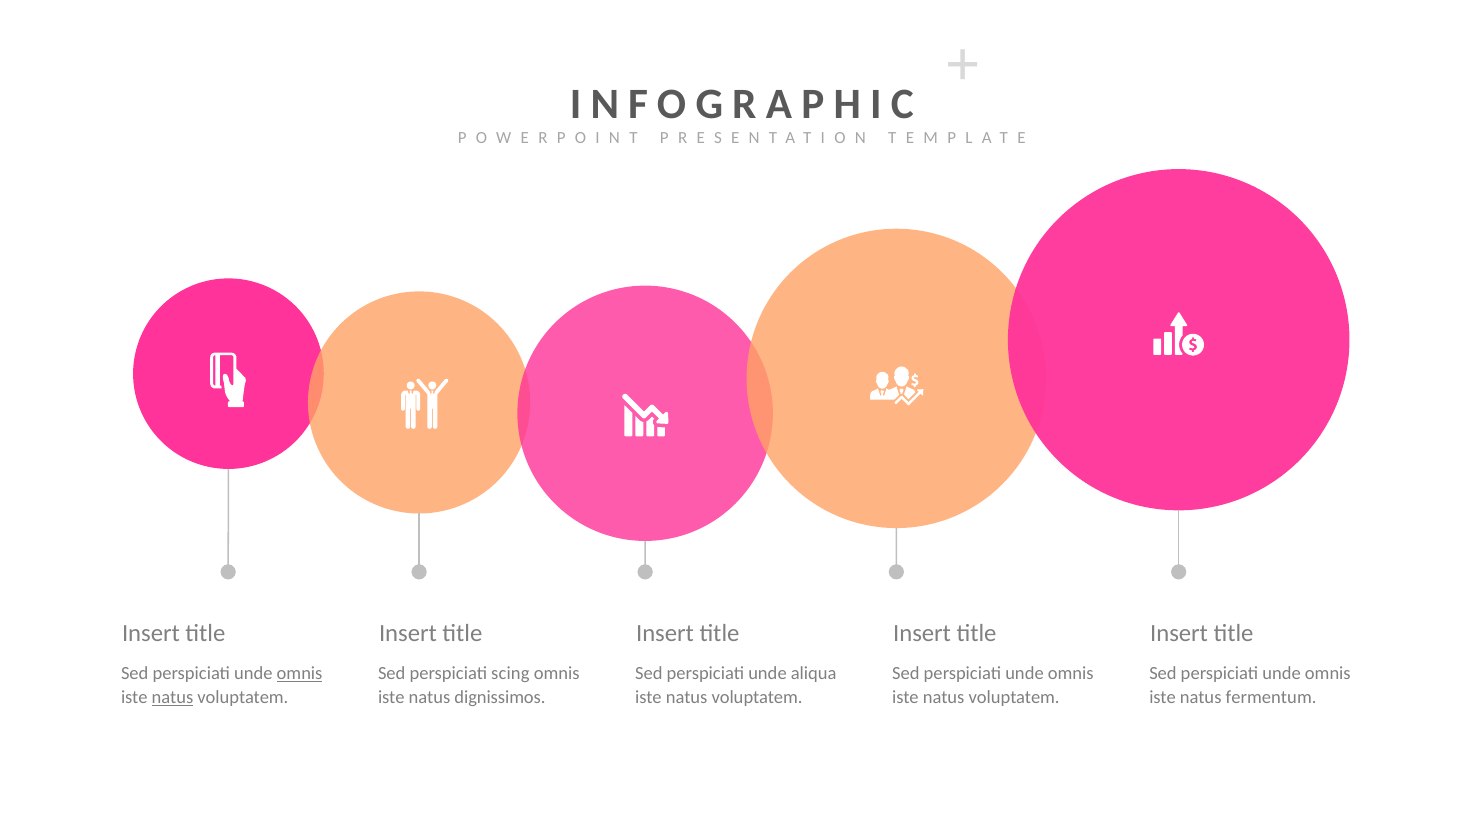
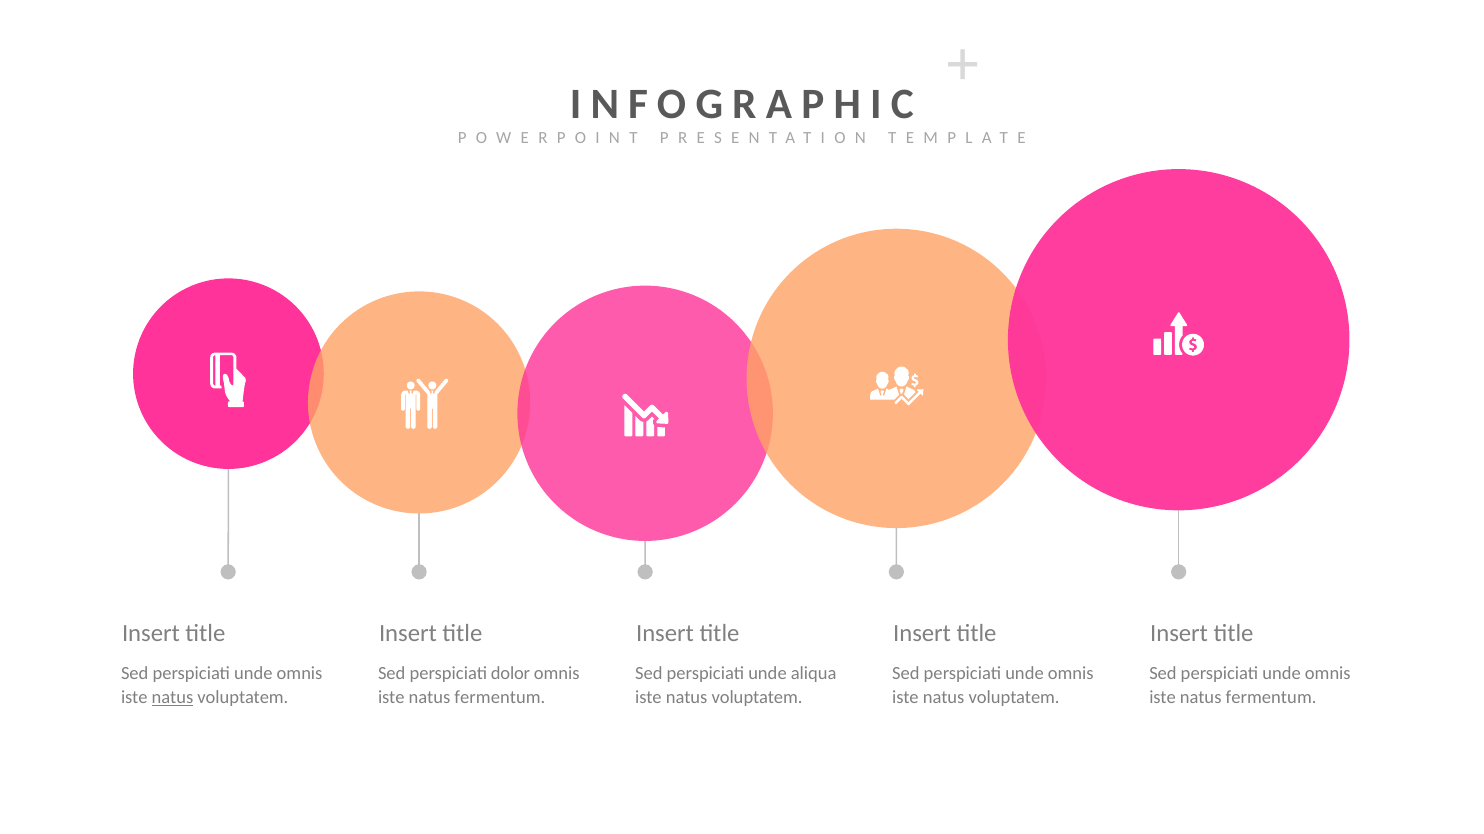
omnis underline: present -> none (300, 674)
scing: scing -> dolor (511, 674)
dignissimos: dignissimos -> fermentum (500, 698)
